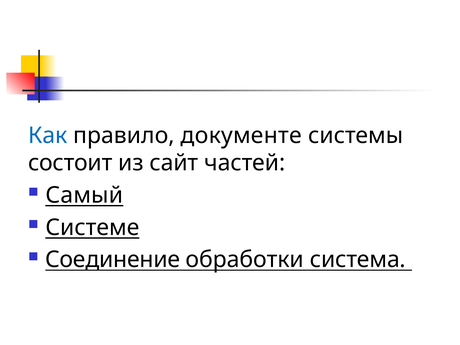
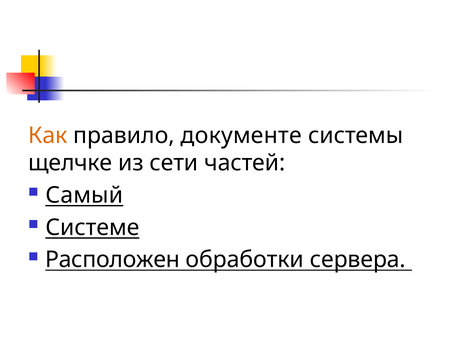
Как colour: blue -> orange (48, 135)
состоит: состоит -> щелчке (70, 163)
сайт: сайт -> сети (174, 163)
Соединение: Соединение -> Расположен (113, 260)
система: система -> сервера (358, 260)
